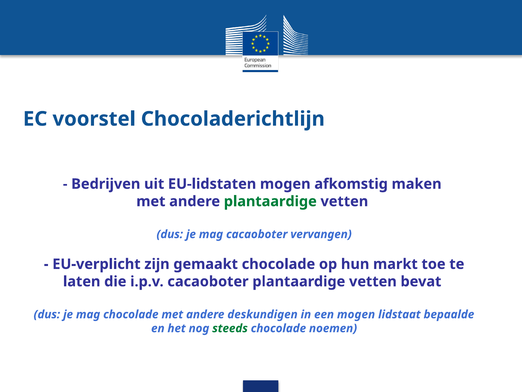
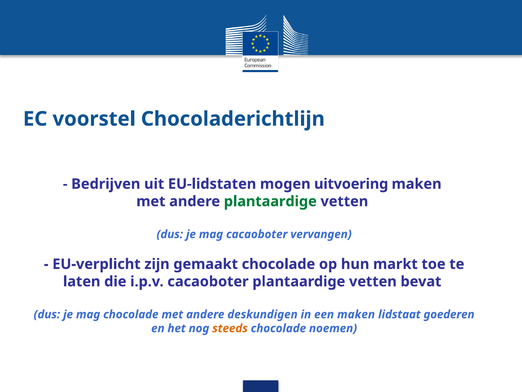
afkomstig: afkomstig -> uitvoering (351, 184)
een mogen: mogen -> maken (356, 314)
bepaalde: bepaalde -> goederen (449, 314)
steeds colour: green -> orange (230, 328)
